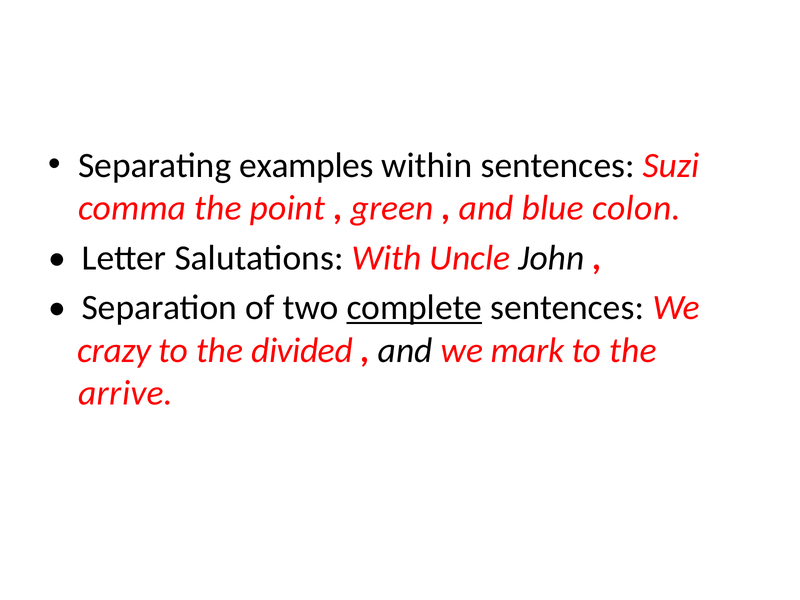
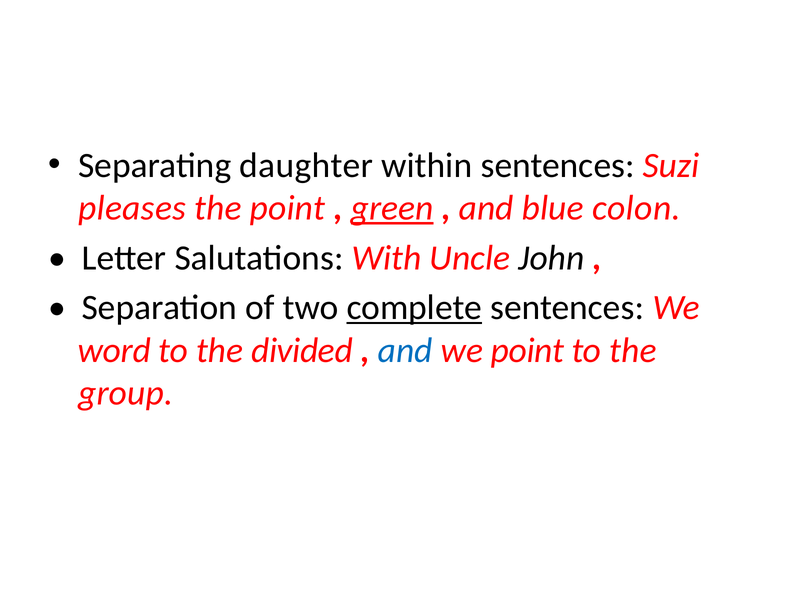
examples: examples -> daughter (306, 165)
comma: comma -> pleases (132, 208)
green underline: none -> present (392, 208)
crazy: crazy -> word (114, 350)
and colour: black -> blue (405, 350)
we mark: mark -> point (528, 350)
arrive: arrive -> group (126, 393)
